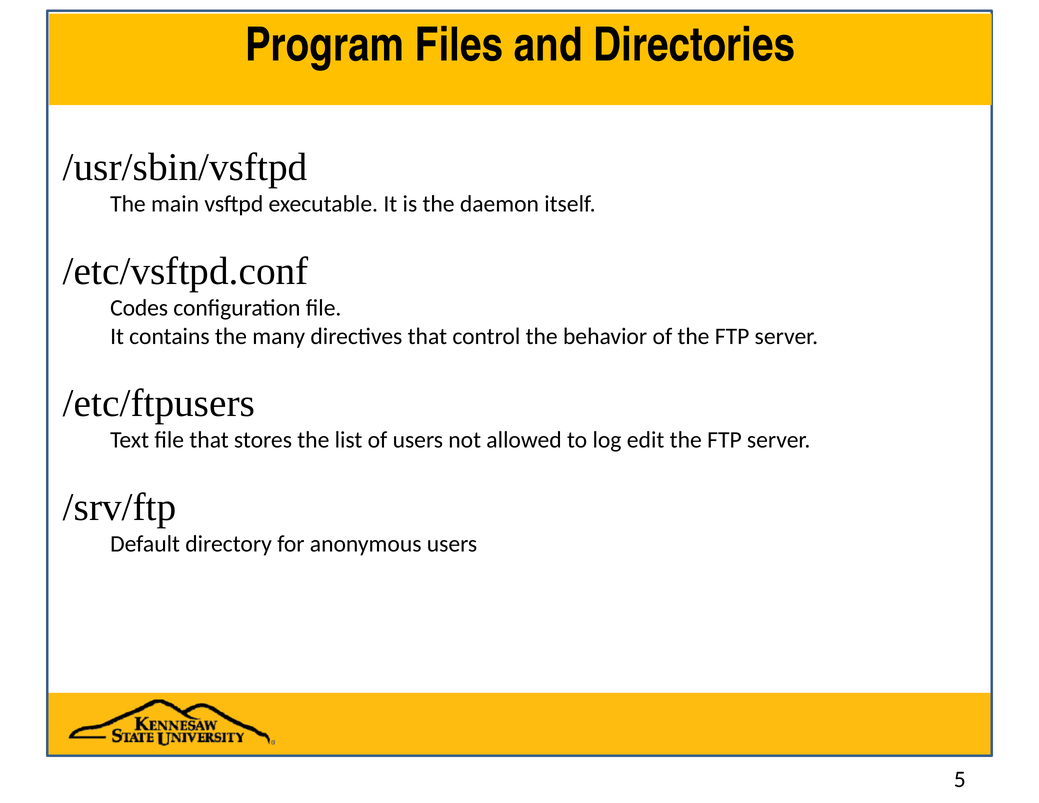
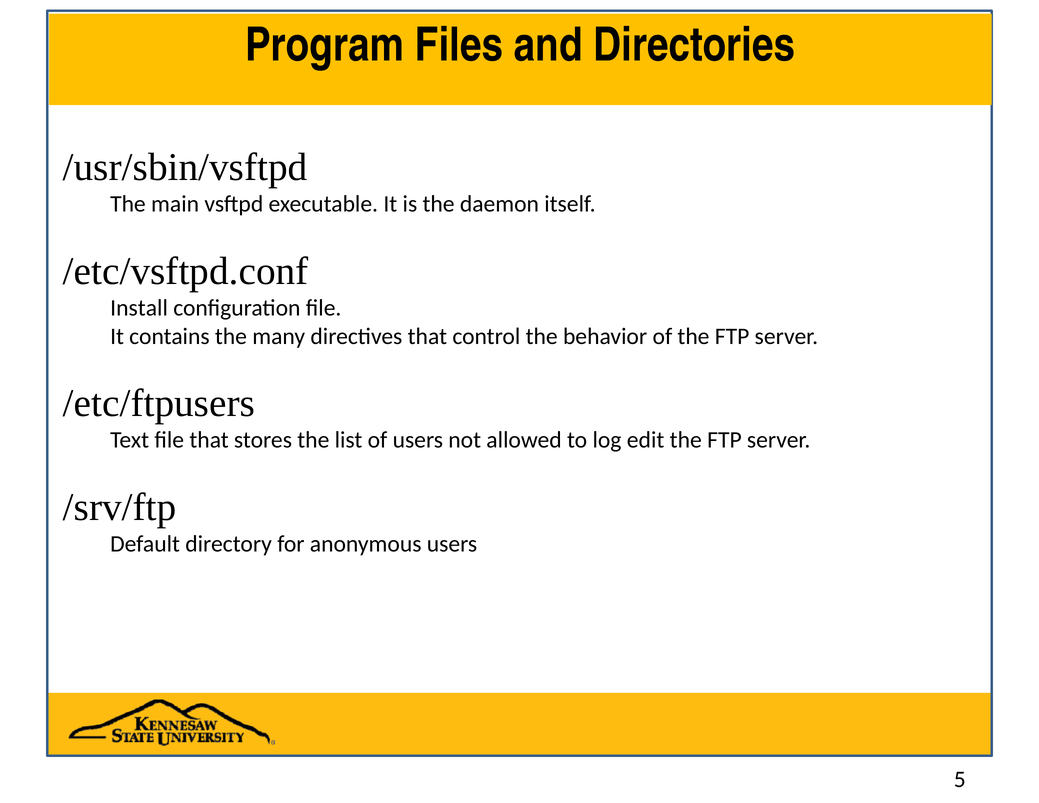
Codes: Codes -> Install (139, 308)
